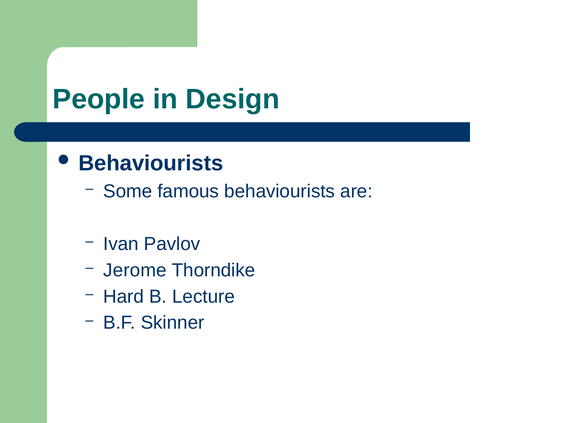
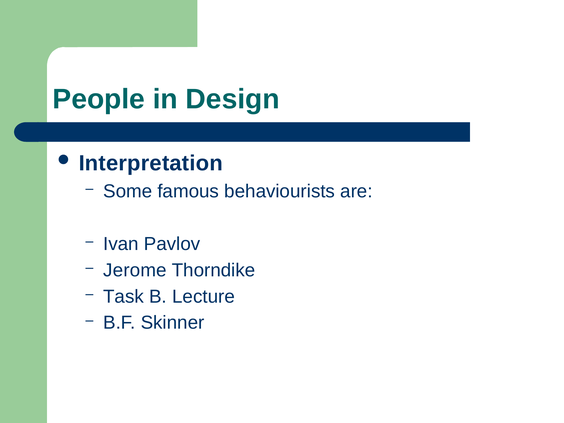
Behaviourists: Behaviourists -> Interpretation (151, 163)
Hard: Hard -> Task (124, 296)
